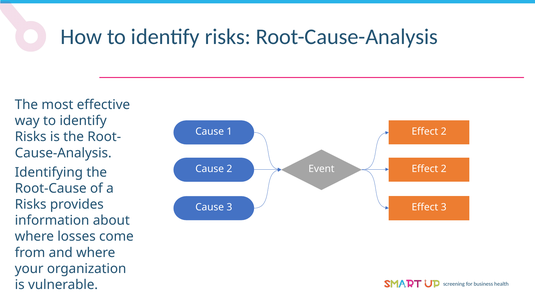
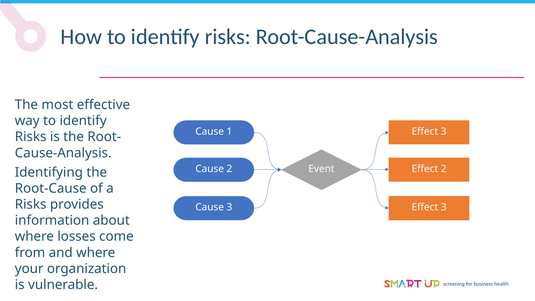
1 Effect 2: 2 -> 3 (444, 131)
